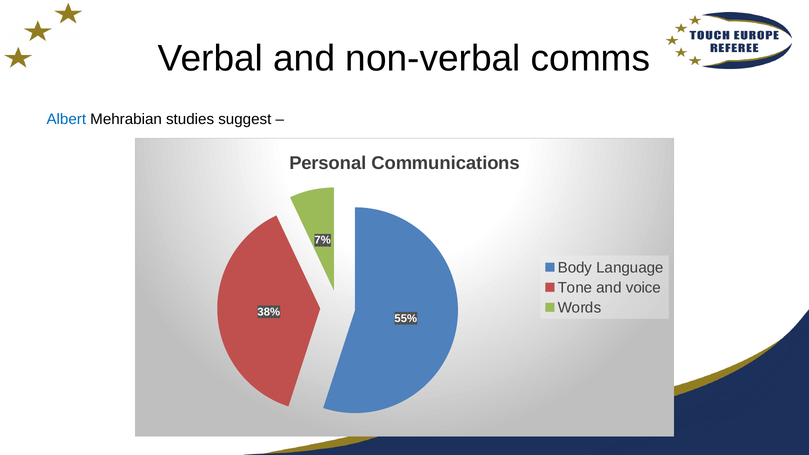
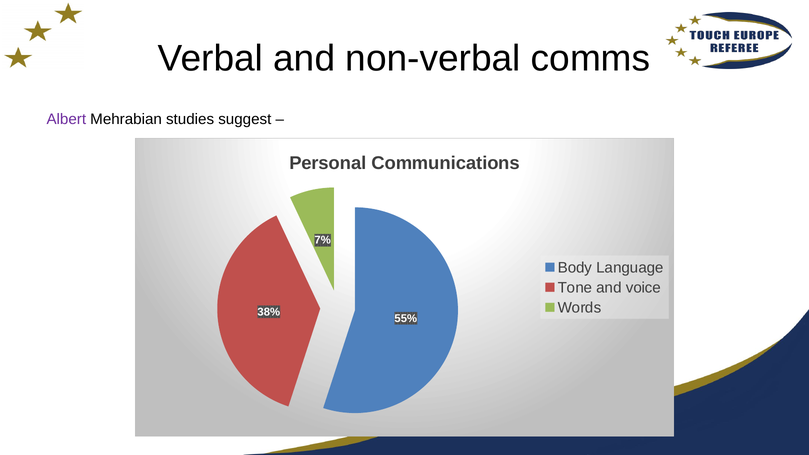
Albert colour: blue -> purple (66, 119)
